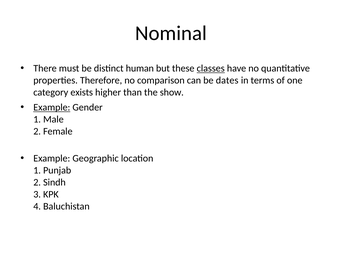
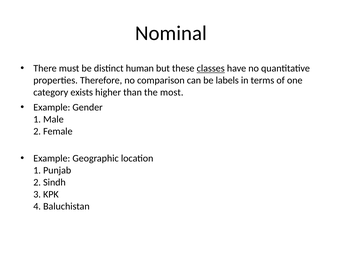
dates: dates -> labels (227, 80)
show: show -> most (172, 92)
Example underline: present -> none (52, 107)
